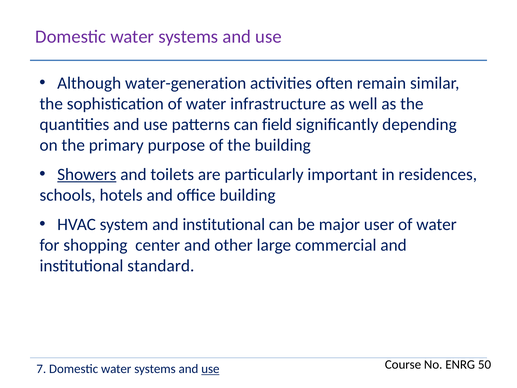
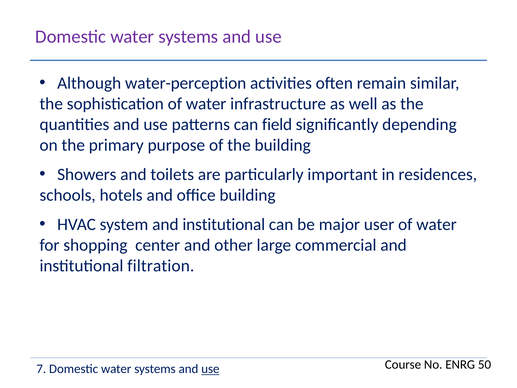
water-generation: water-generation -> water-perception (186, 83)
Showers underline: present -> none (87, 174)
standard: standard -> filtration (161, 266)
